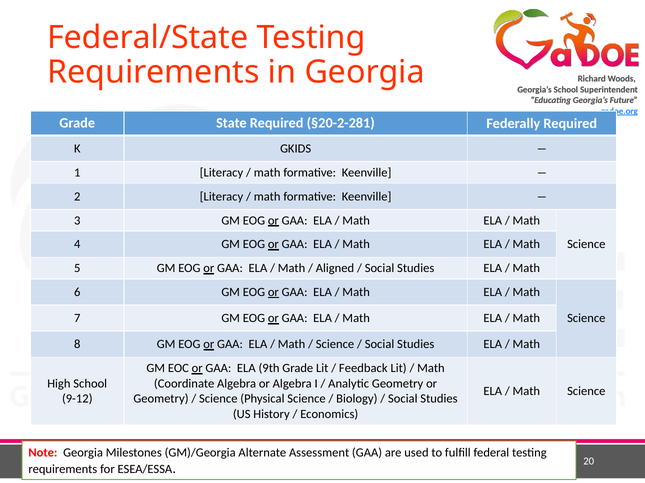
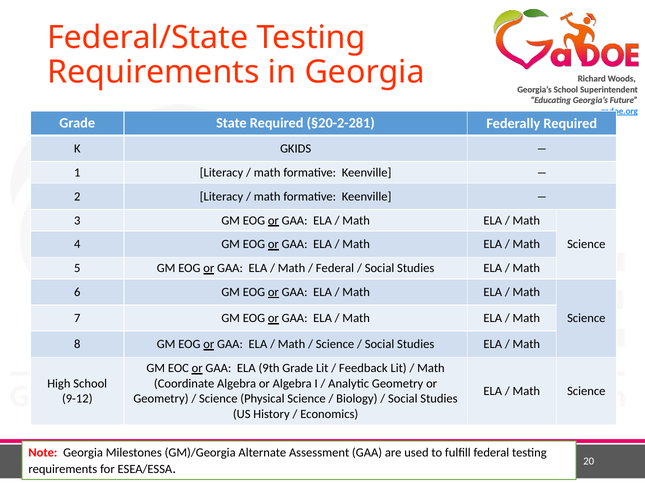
Aligned: Aligned -> Federal (335, 269)
